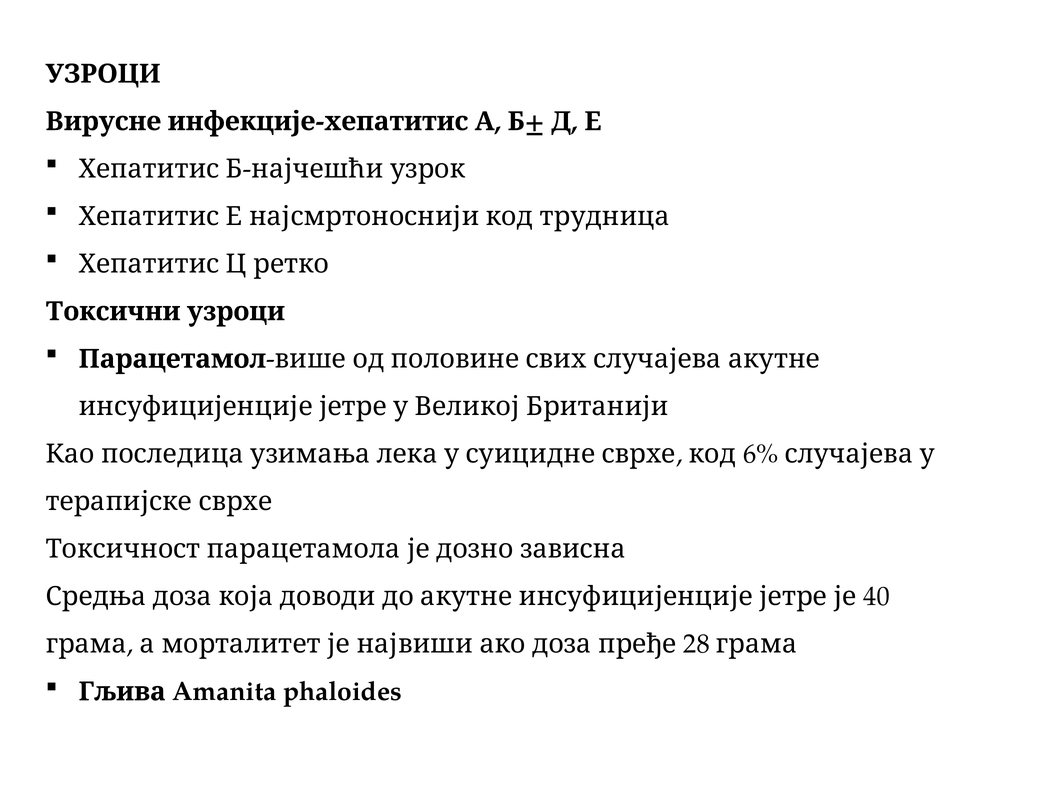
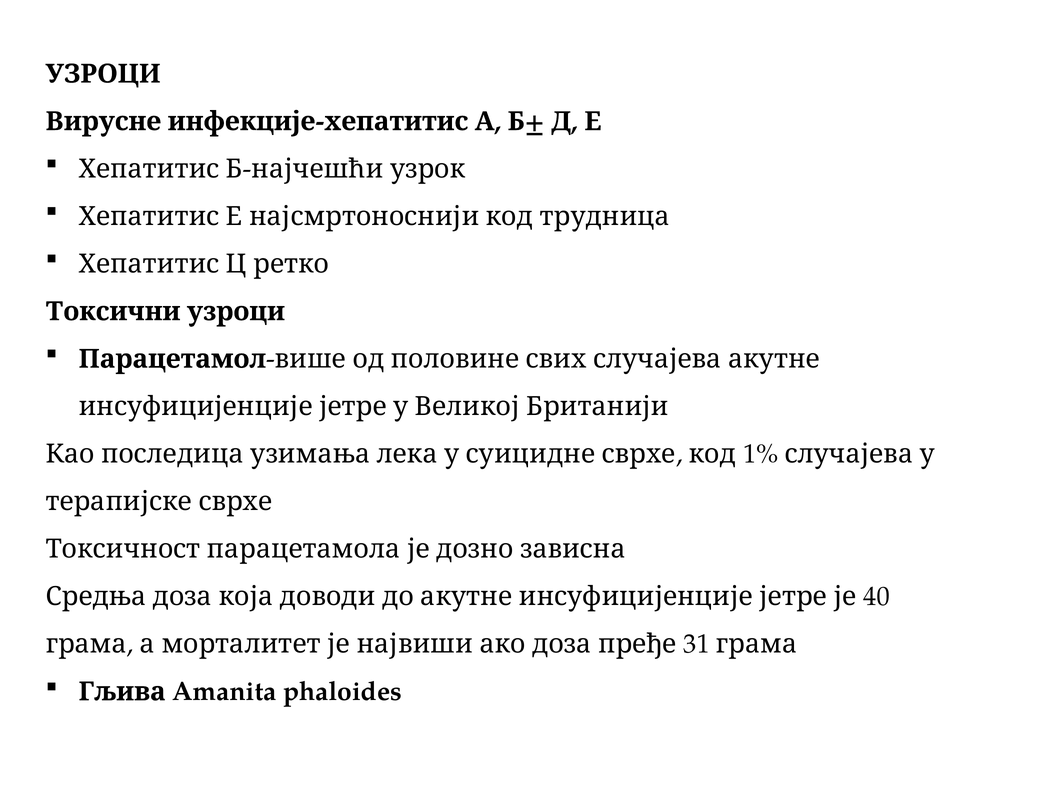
6%: 6% -> 1% (761, 454)
28: 28 -> 31 (697, 644)
